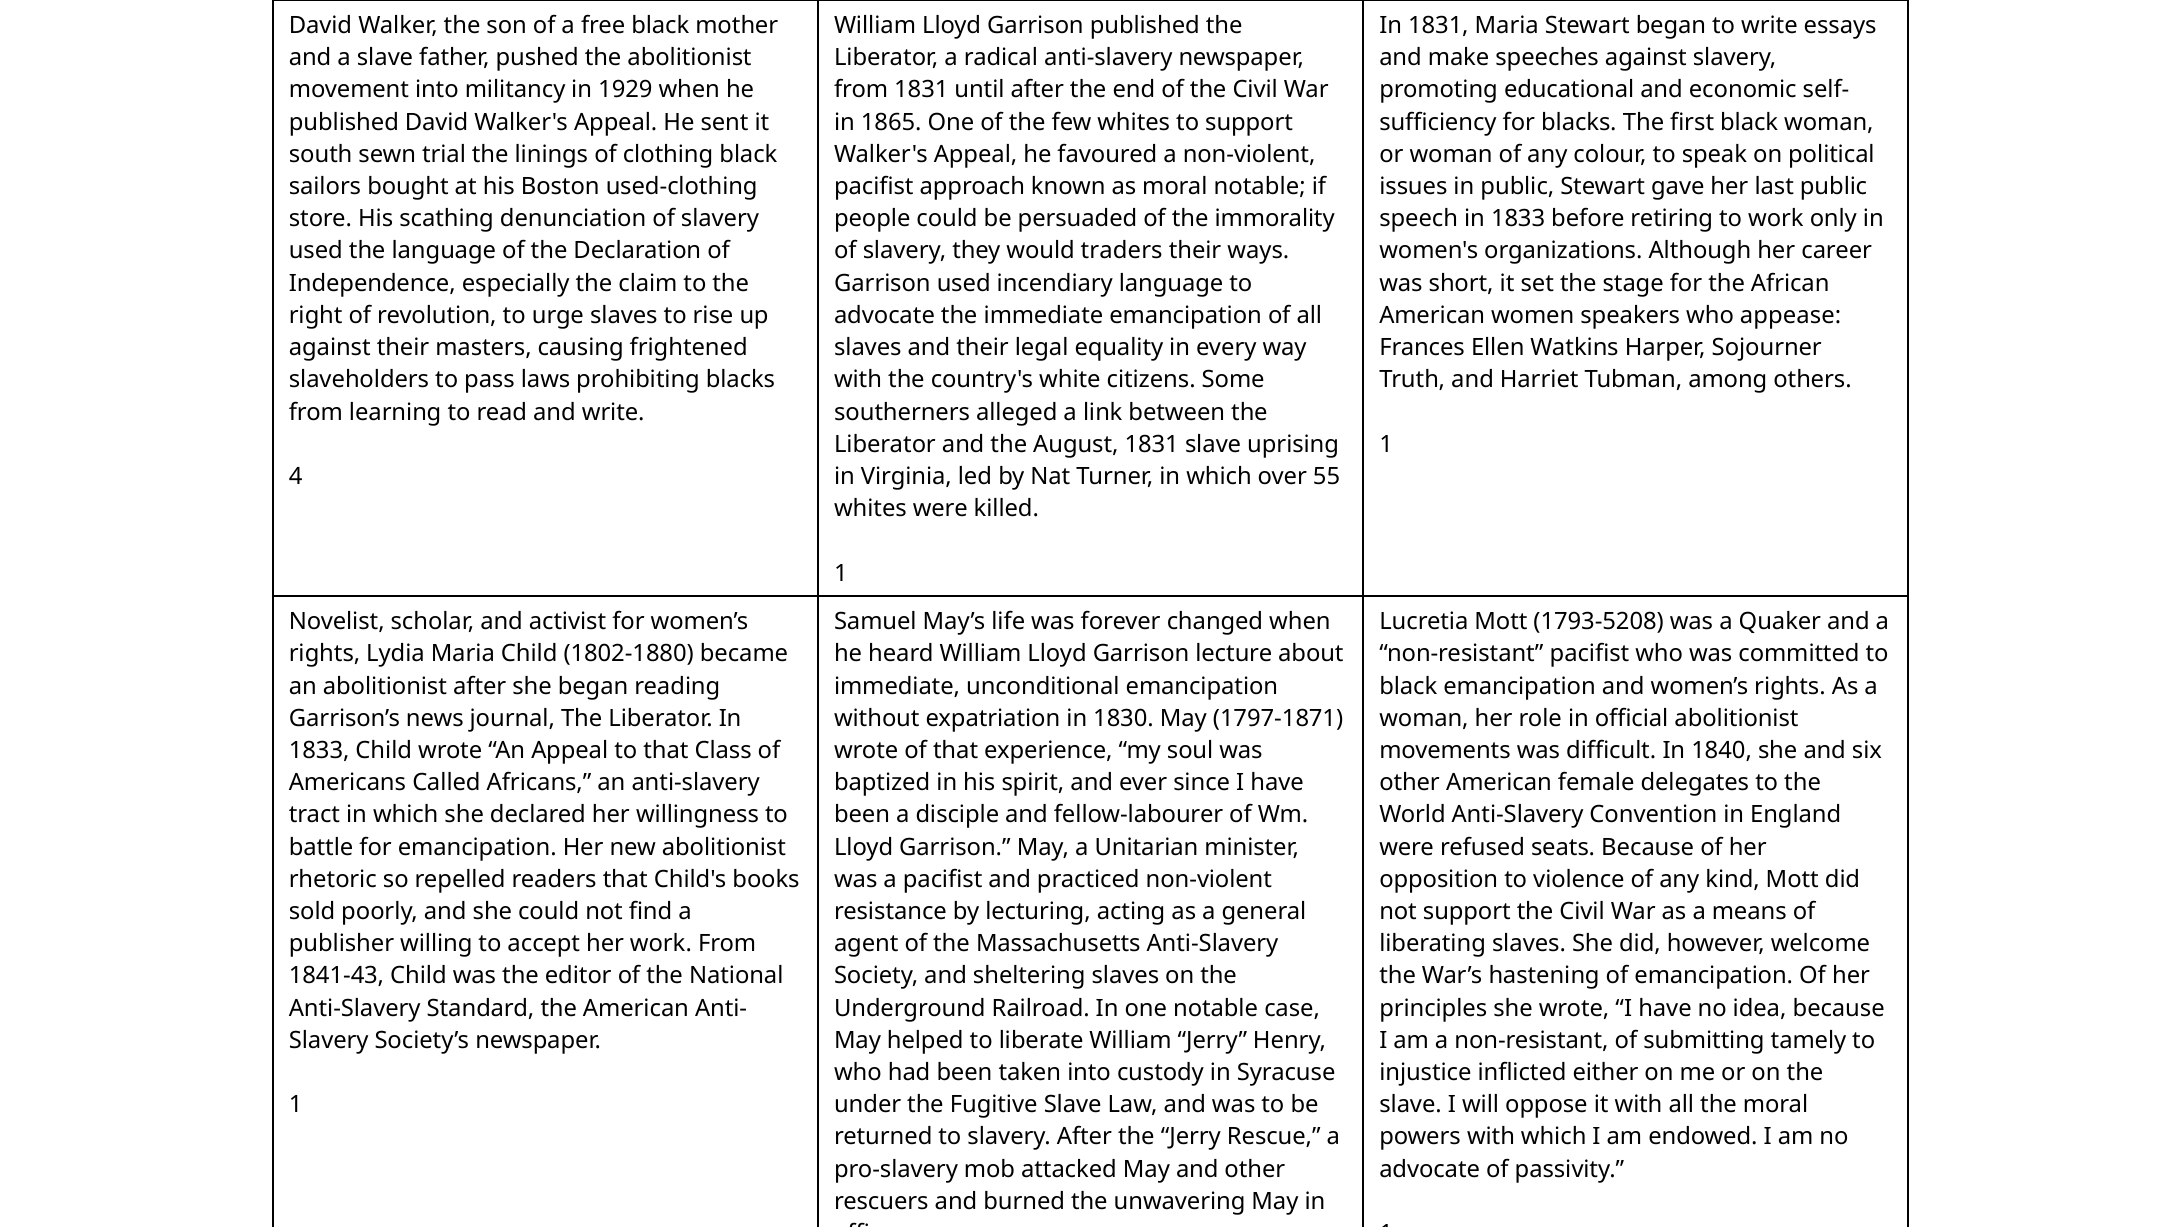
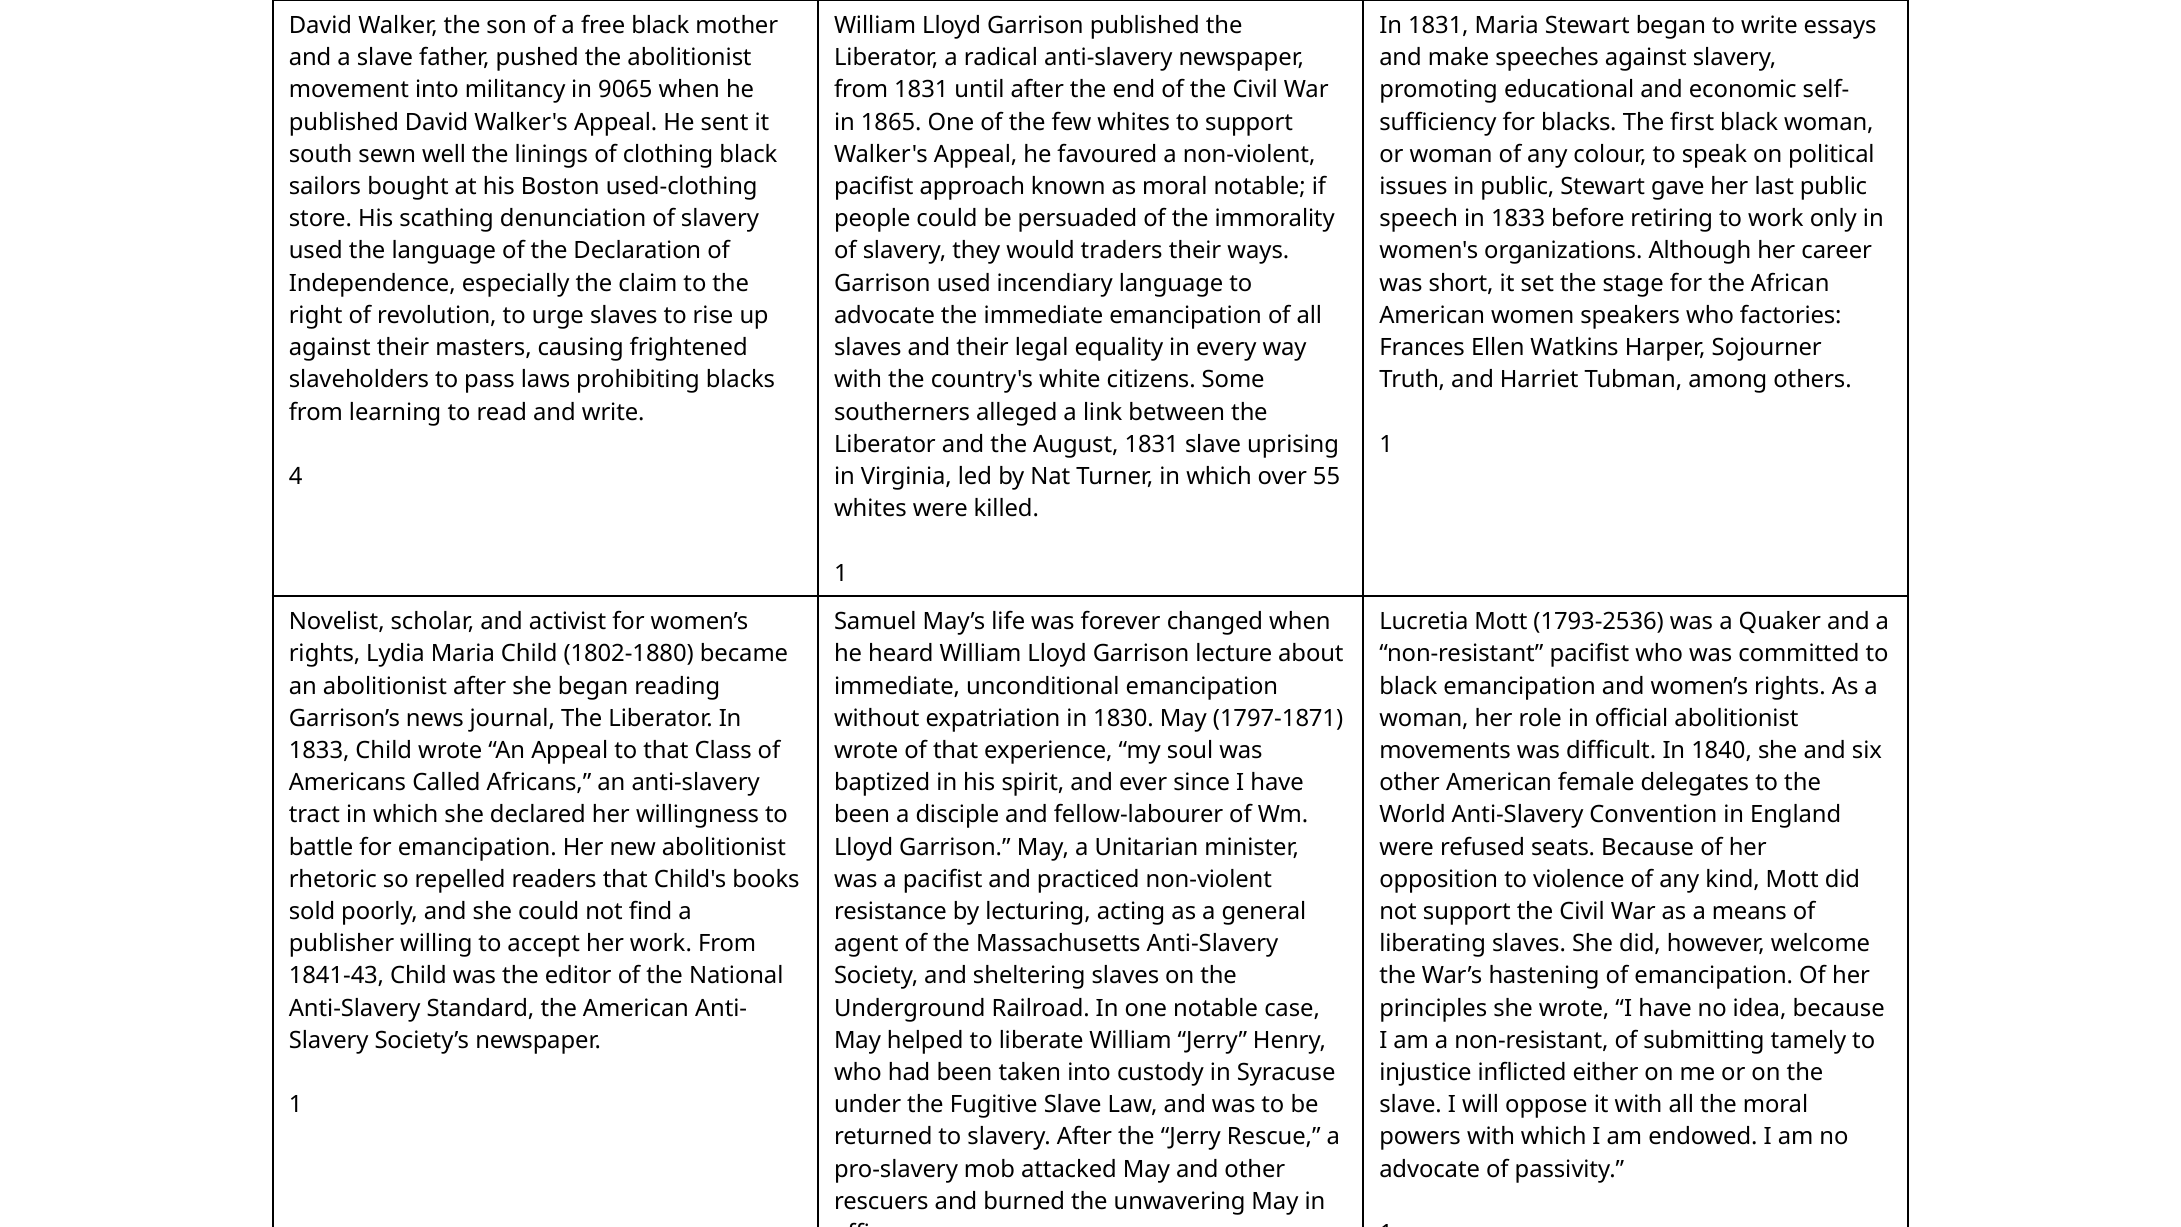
1929: 1929 -> 9065 (625, 90)
trial: trial -> well (444, 154)
appease: appease -> factories (1791, 315)
1793-5208: 1793-5208 -> 1793-2536 (1599, 622)
